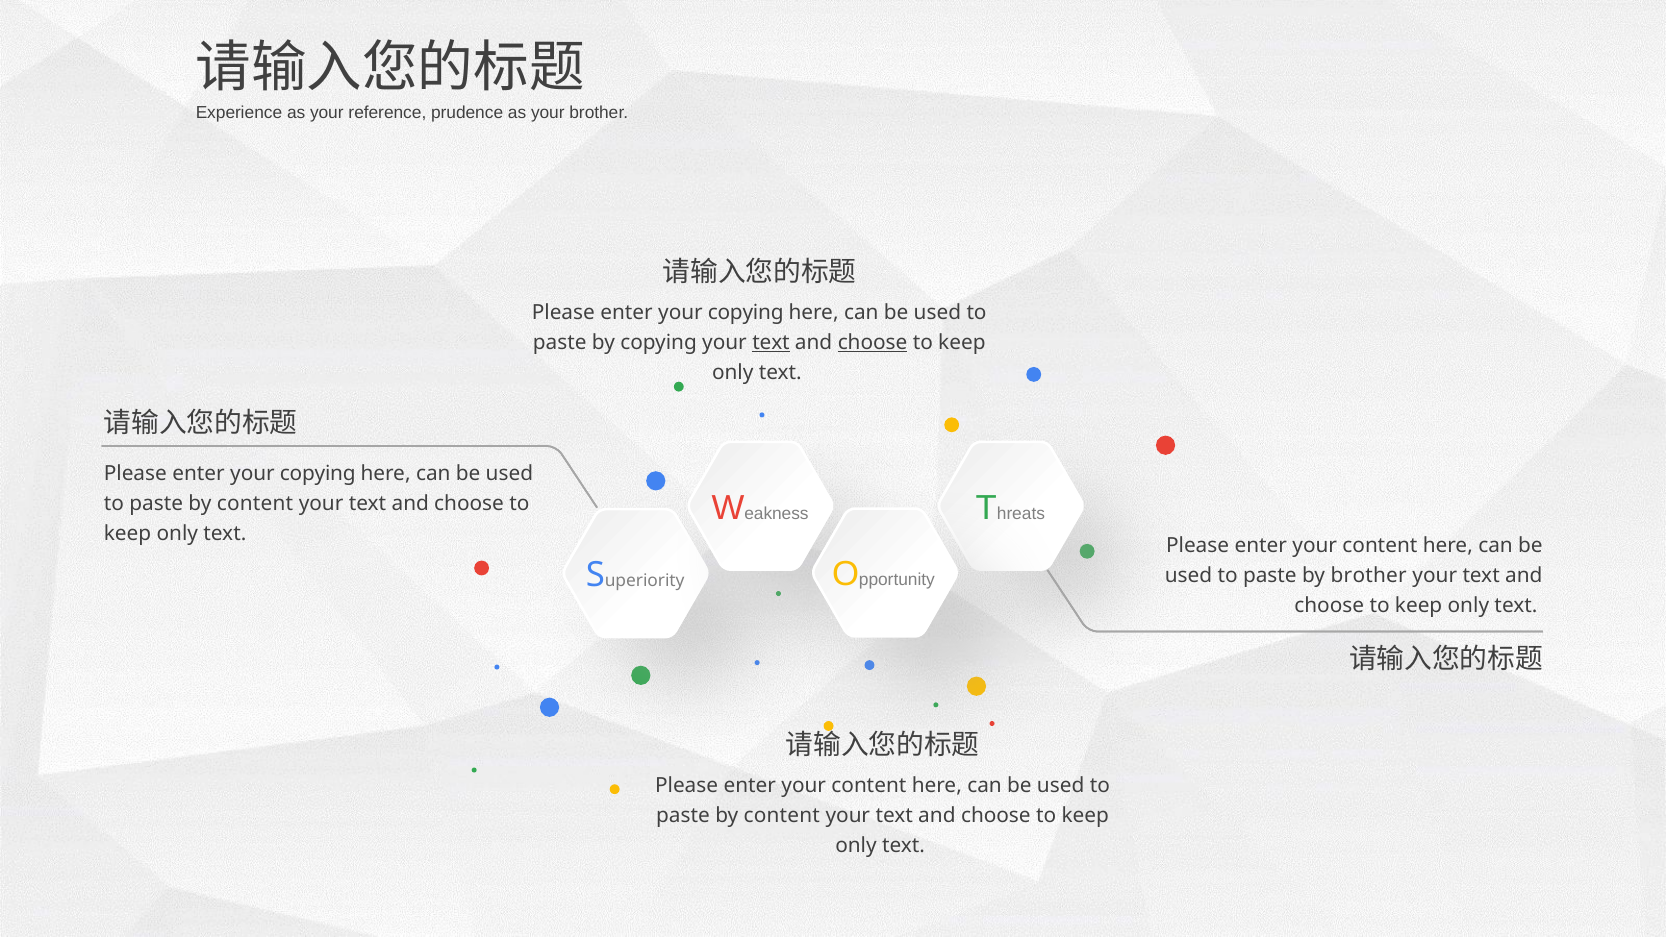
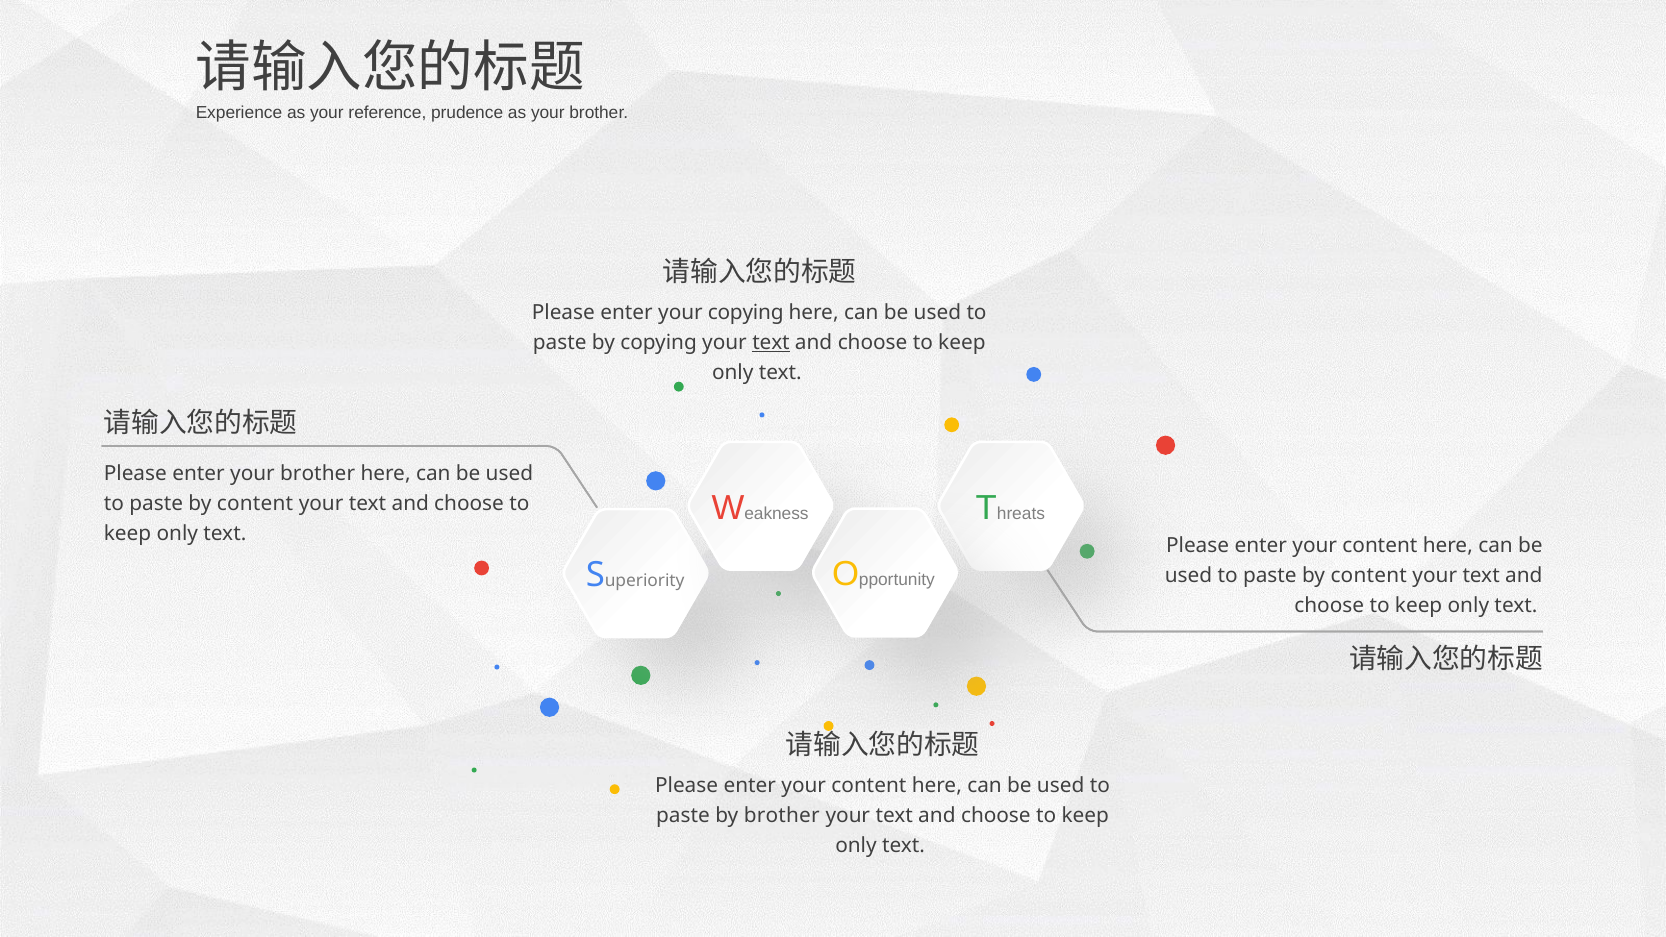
choose underline: present -> none (873, 343)
copying: copying -> brother (318, 474)
brother: brother -> content (1369, 576)
content: content -> brother (782, 816)
